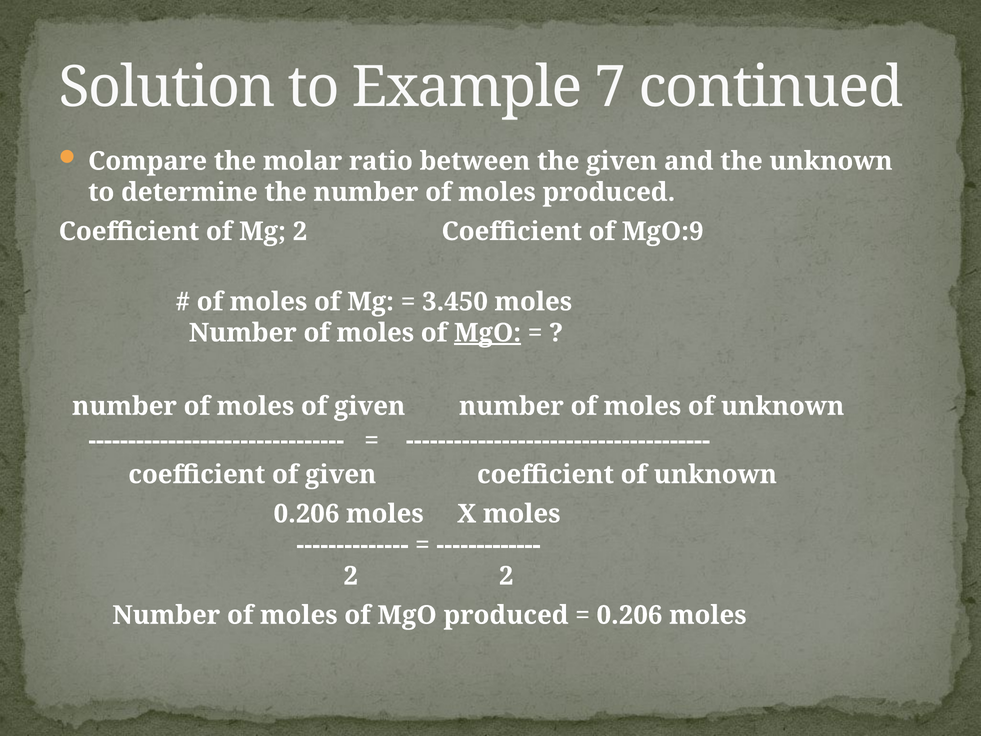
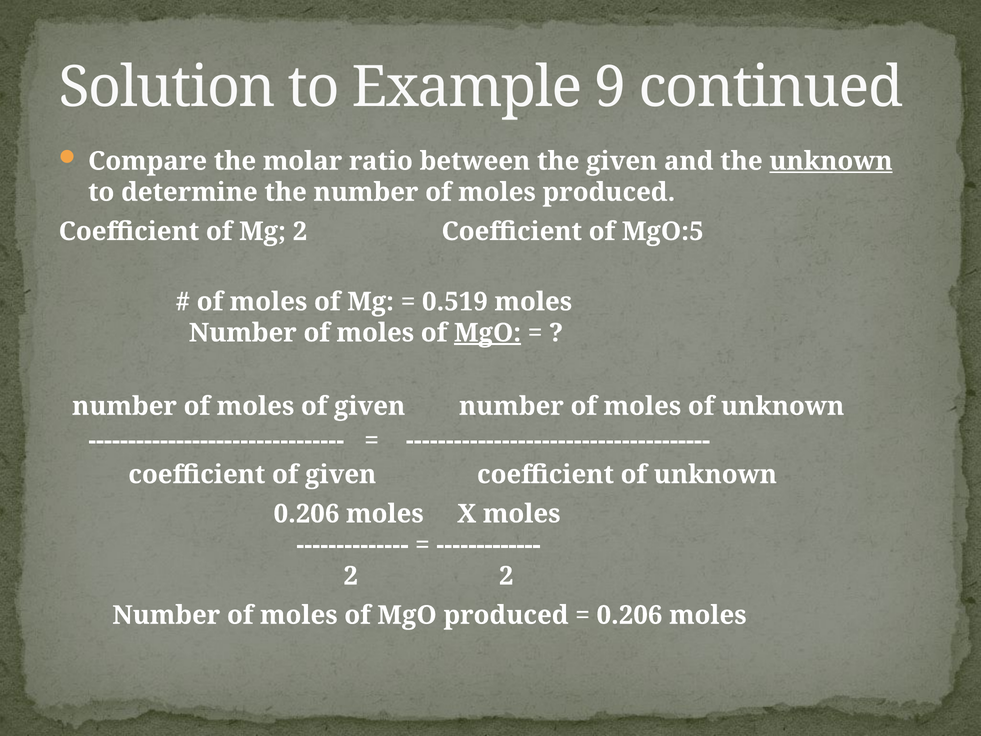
7: 7 -> 9 (610, 87)
unknown underline: none -> present (831, 161)
MgO:9: MgO:9 -> MgO:5 (663, 231)
3.450: 3.450 -> 0.519 (455, 302)
